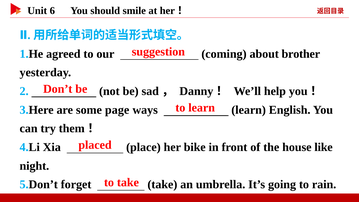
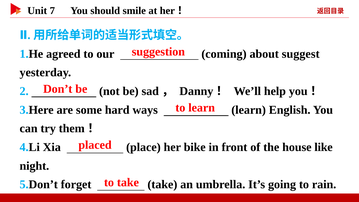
6: 6 -> 7 (52, 11)
brother: brother -> suggest (301, 54)
page: page -> hard (117, 110)
